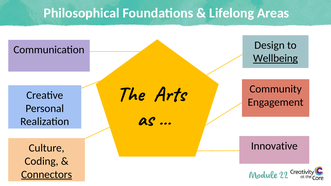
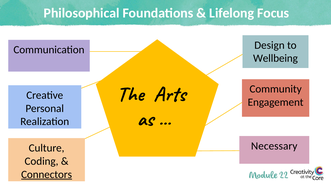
Areas: Areas -> Focus (273, 13)
Wellbeing underline: present -> none (275, 58)
Innovative: Innovative -> Necessary (274, 146)
